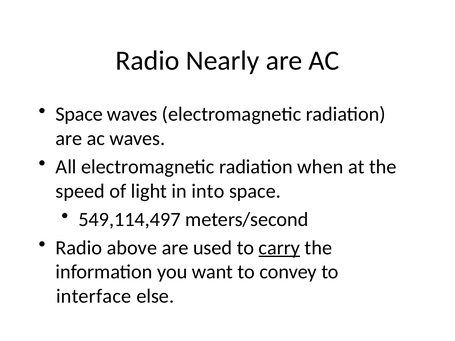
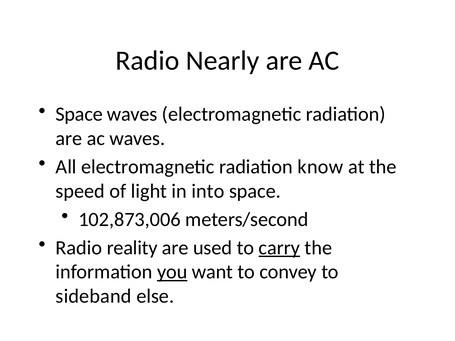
when: when -> know (320, 167)
549,114,497: 549,114,497 -> 102,873,006 (130, 220)
above: above -> reality (132, 248)
you underline: none -> present (172, 272)
interface: interface -> sideband (94, 296)
